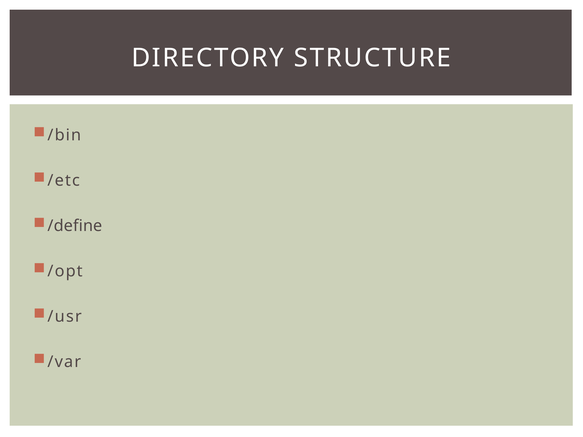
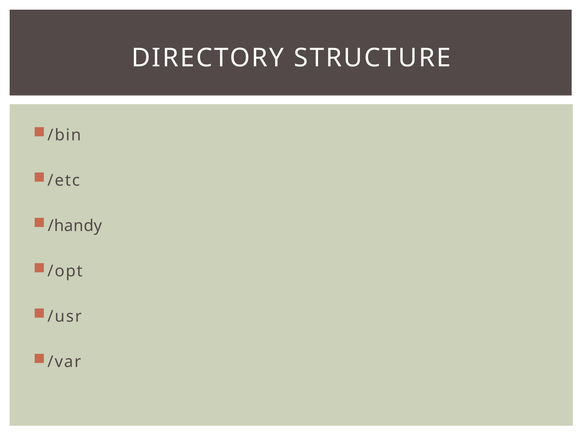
/define: /define -> /handy (75, 226)
